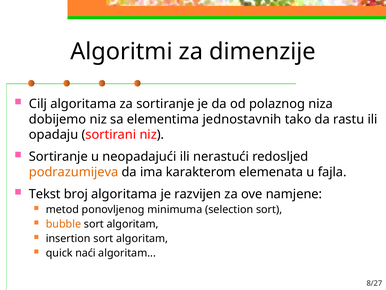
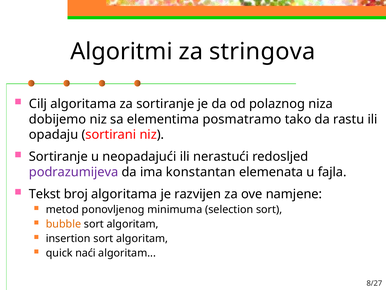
dimenzije: dimenzije -> stringova (262, 51)
jednostavnih: jednostavnih -> posmatramo (242, 119)
podrazumijeva colour: orange -> purple (74, 172)
karakterom: karakterom -> konstantan (201, 172)
